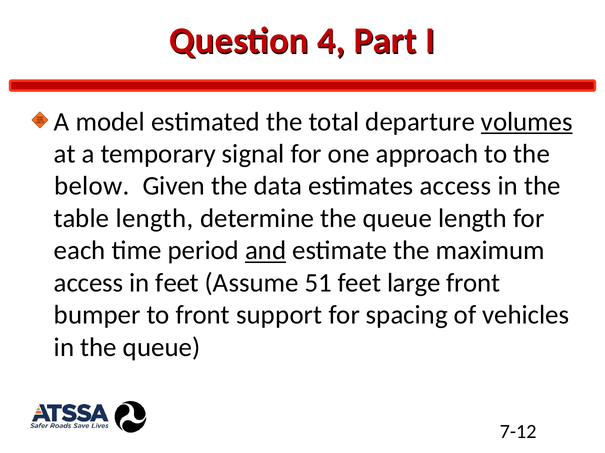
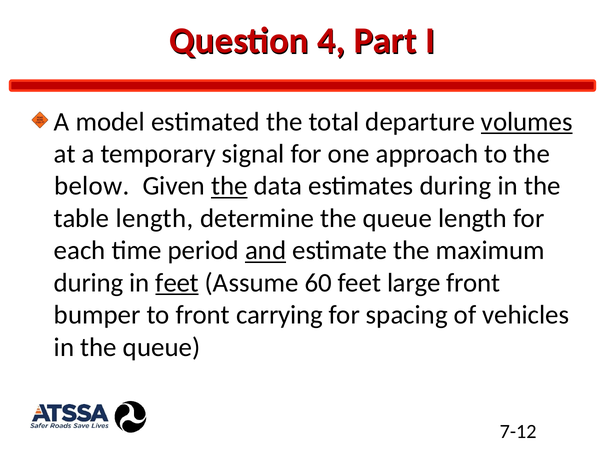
the underline: none -> present (229, 186)
estimates access: access -> during (455, 186)
access: access -> during (89, 283)
feet underline: none -> present (177, 283)
51: 51 -> 60 (318, 283)
support: support -> carrying (279, 316)
